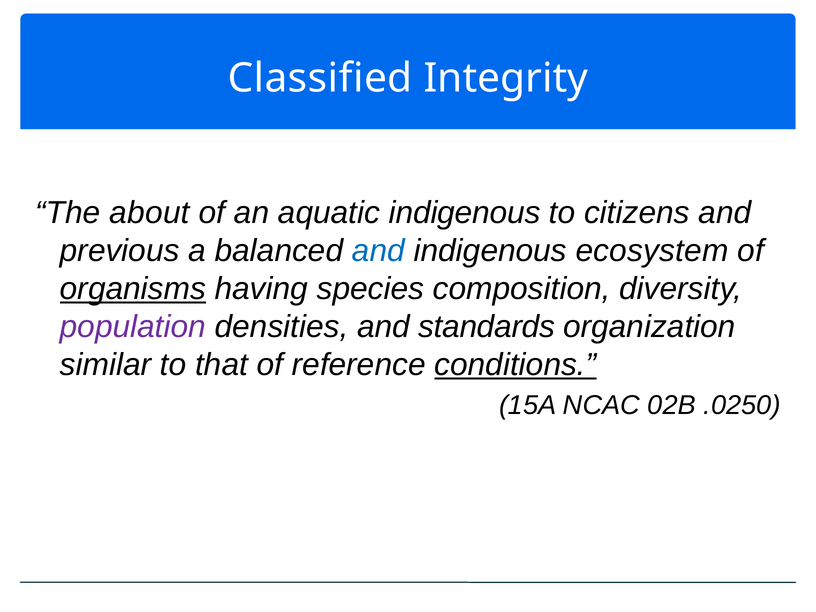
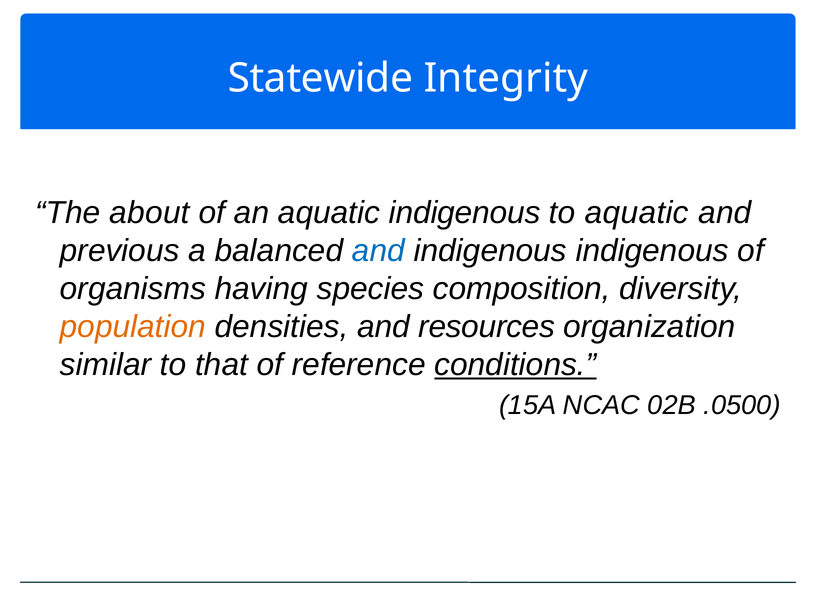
Classified: Classified -> Statewide (320, 78)
to citizens: citizens -> aquatic (637, 213)
indigenous ecosystem: ecosystem -> indigenous (652, 251)
organisms underline: present -> none (133, 289)
population colour: purple -> orange (133, 327)
standards: standards -> resources (487, 327)
.0250: .0250 -> .0500 (742, 406)
